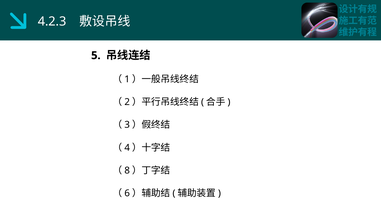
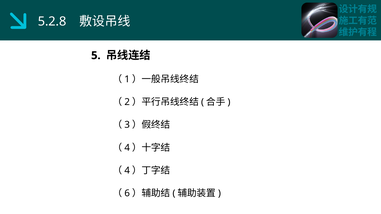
4.2.3: 4.2.3 -> 5.2.8 (52, 22)
8: 8 -> 4 (127, 171)
